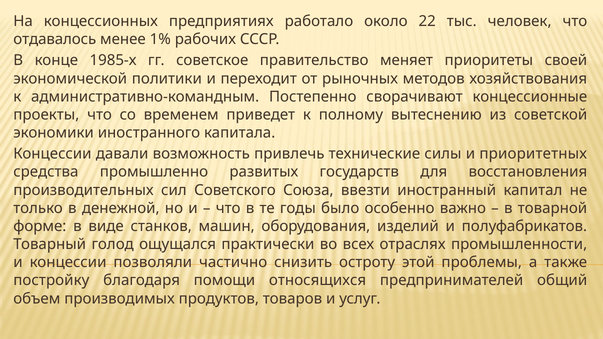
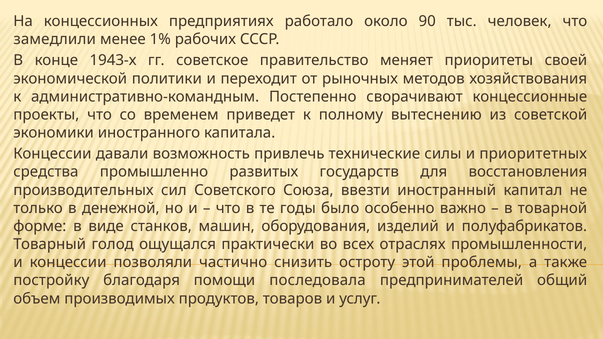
22: 22 -> 90 (427, 21)
отдавалось: отдавалось -> замедлили (55, 39)
1985-х: 1985-х -> 1943-х (113, 61)
относящихся: относящихся -> последовала (318, 281)
